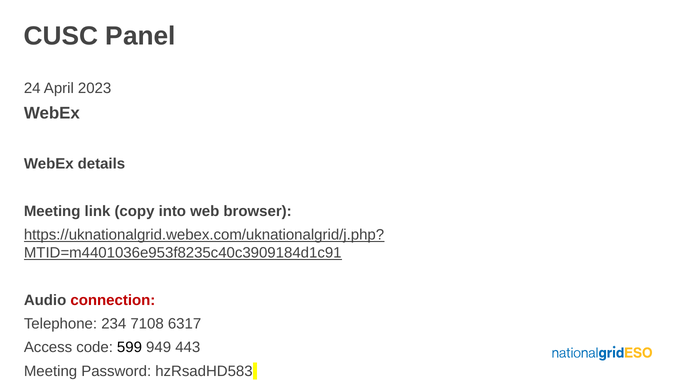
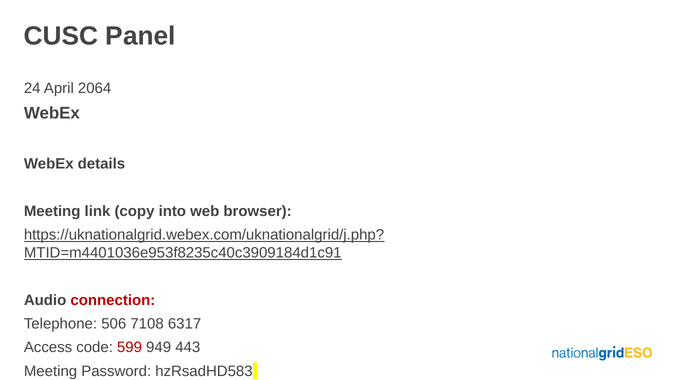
2023: 2023 -> 2064 (95, 89)
234: 234 -> 506 (114, 324)
599 colour: black -> red (129, 348)
